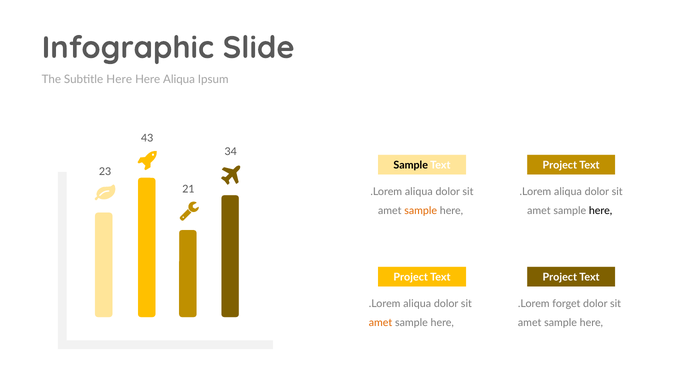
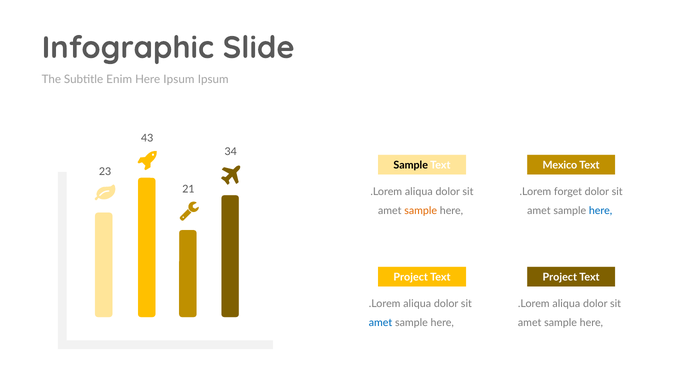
Subtitle Here: Here -> Enim (119, 79)
Here Aliqua: Aliqua -> Ipsum (179, 79)
Project: Project -> Mexico (560, 165)
aliqua: aliqua -> forget (568, 192)
here colour: black -> blue (601, 211)
forget: forget -> aliqua (566, 304)
amet colour: orange -> blue (381, 323)
